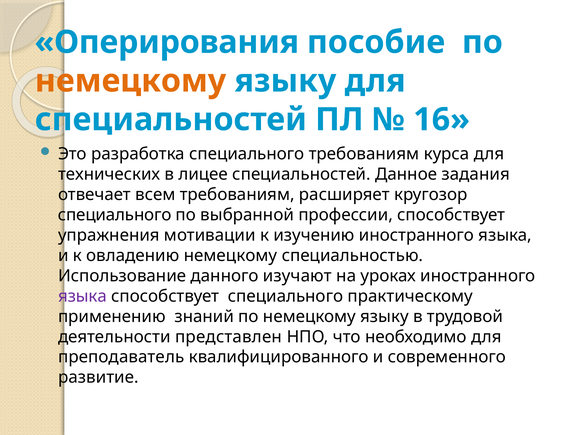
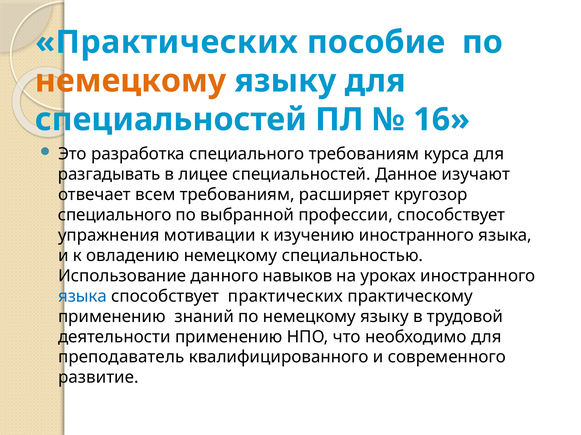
Оперирования: Оперирования -> Практических (166, 42)
технических: технических -> разгадывать (109, 175)
задания: задания -> изучают (476, 175)
изучают: изучают -> навыков (297, 276)
языка colour: purple -> blue (83, 297)
способствует специального: специального -> практических (285, 297)
деятельности представлен: представлен -> применению (229, 337)
